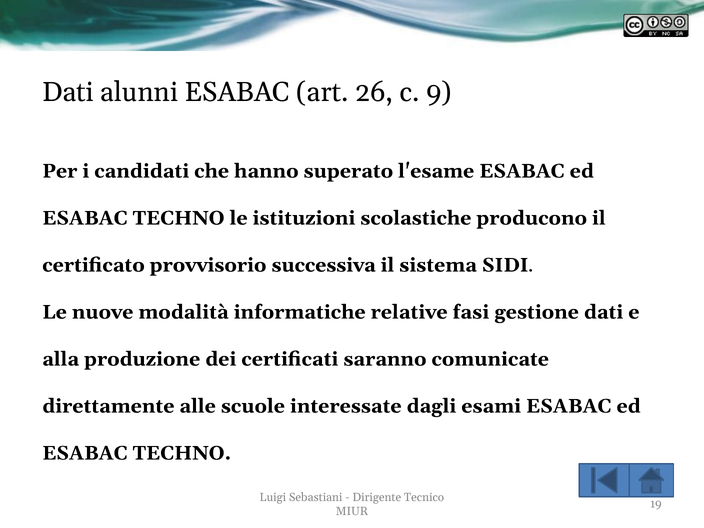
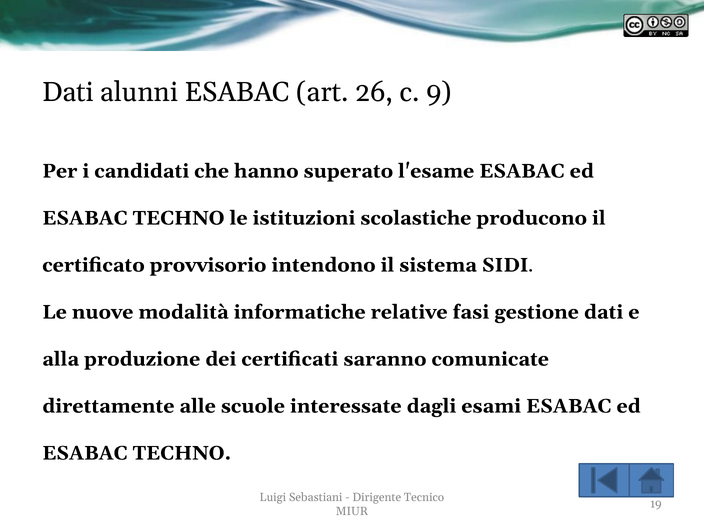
successiva: successiva -> intendono (324, 265)
